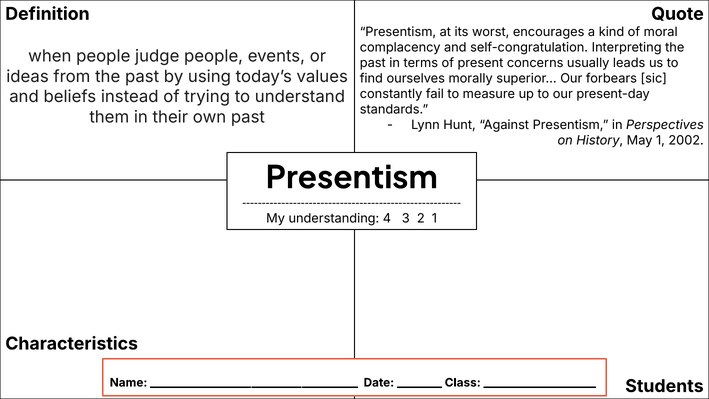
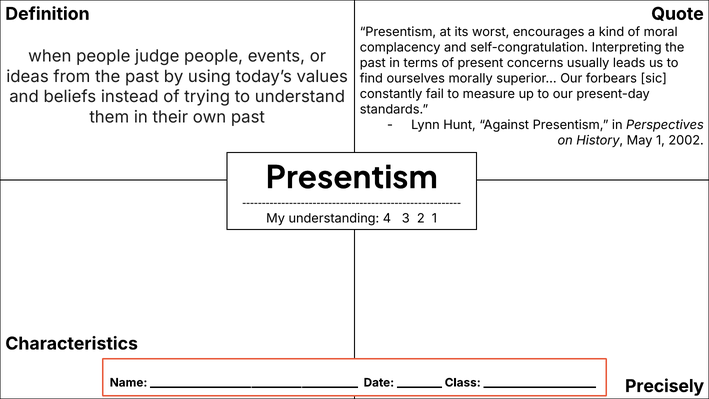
Students: Students -> Precisely (665, 386)
